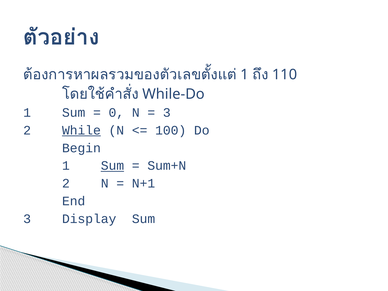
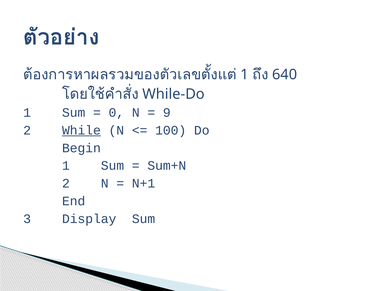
110: 110 -> 640 (285, 75)
3: 3 -> 9 (167, 113)
Sum underline: present -> none (112, 166)
